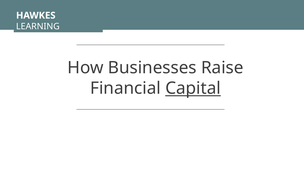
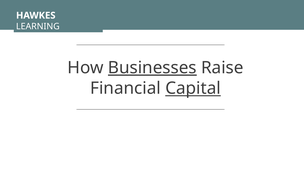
Businesses underline: none -> present (152, 68)
